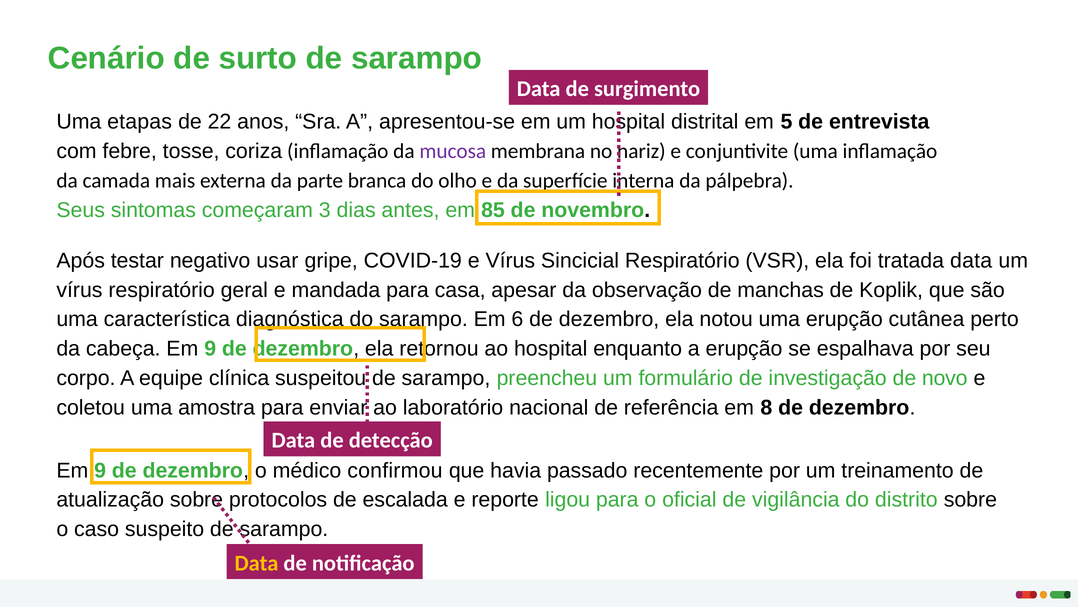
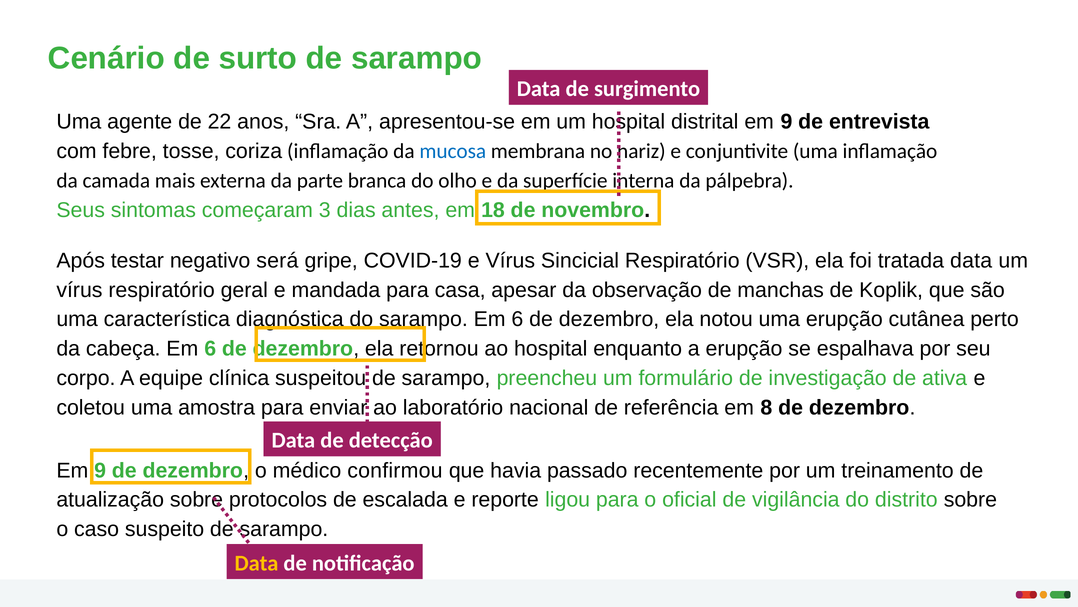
etapas: etapas -> agente (140, 121)
distrital em 5: 5 -> 9 (787, 121)
mucosa colour: purple -> blue (453, 151)
85: 85 -> 18 (493, 210)
usar: usar -> será (277, 260)
cabeça Em 9: 9 -> 6 (210, 349)
novo: novo -> ativa (945, 378)
